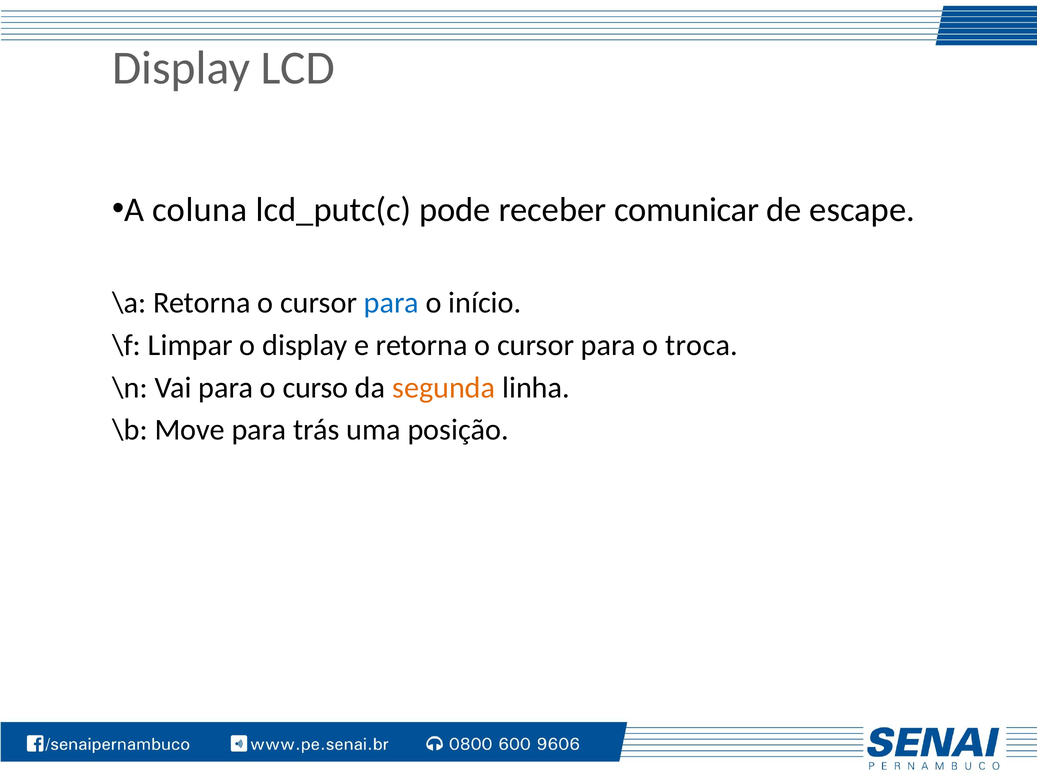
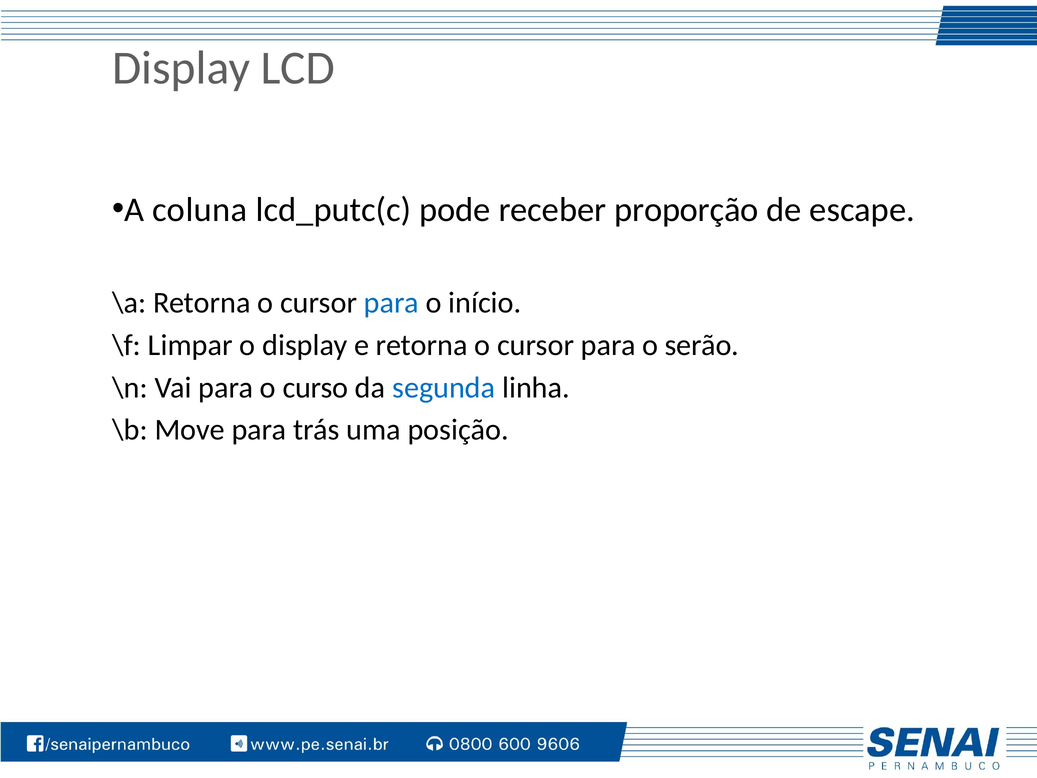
comunicar: comunicar -> proporção (686, 210)
troca: troca -> serão (702, 345)
segunda colour: orange -> blue (444, 387)
